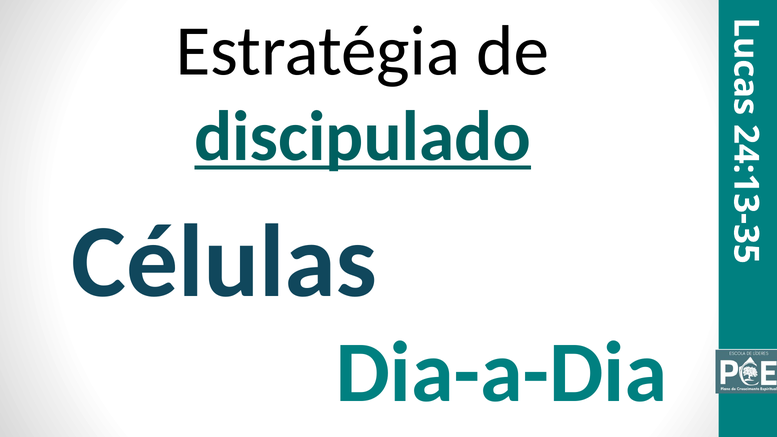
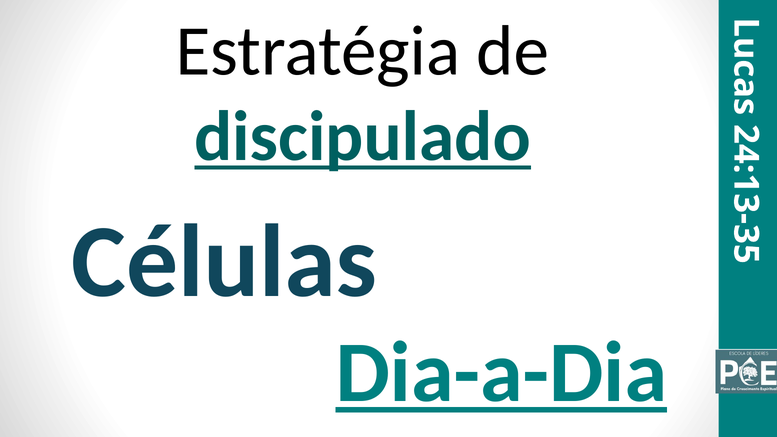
Dia-a-Dia underline: none -> present (501, 373)
